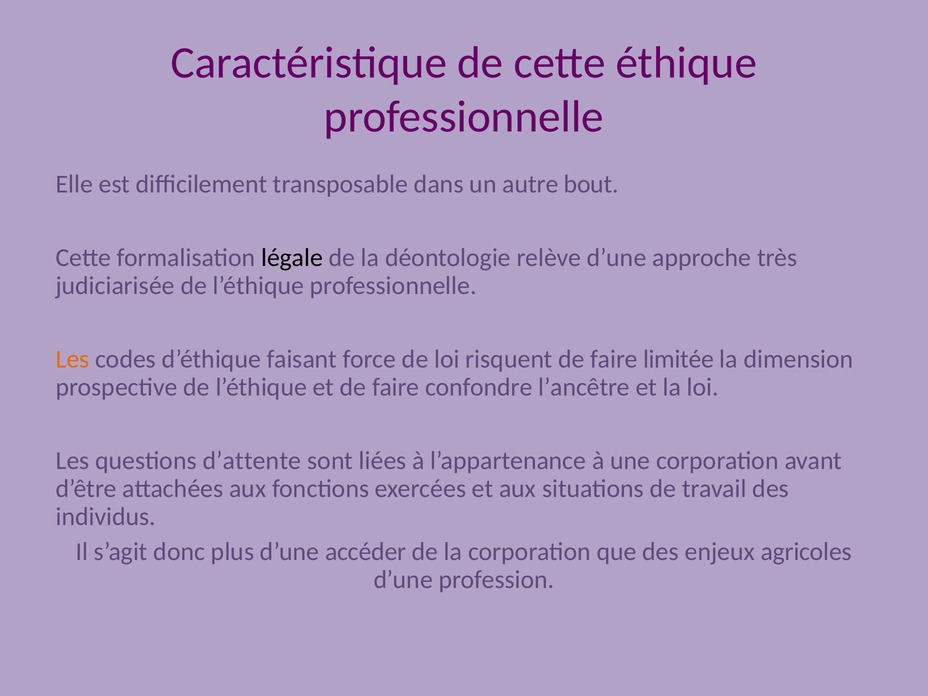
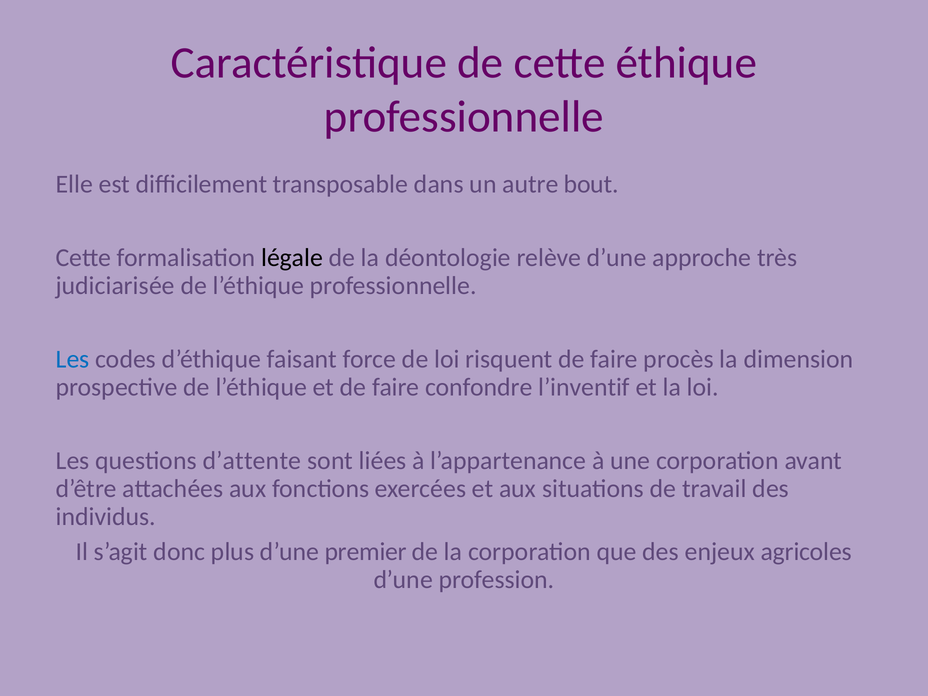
Les colour: orange -> blue (73, 359)
limitée: limitée -> procès (679, 359)
l’ancêtre: l’ancêtre -> l’inventif (584, 387)
accéder: accéder -> premier (366, 552)
